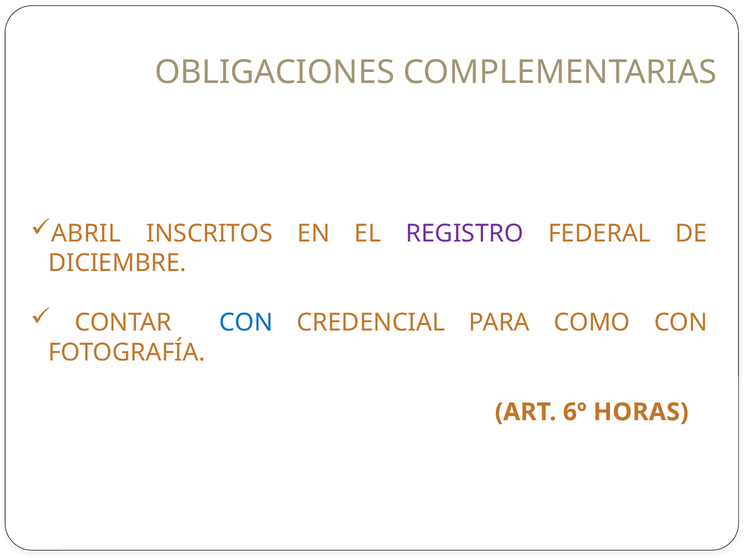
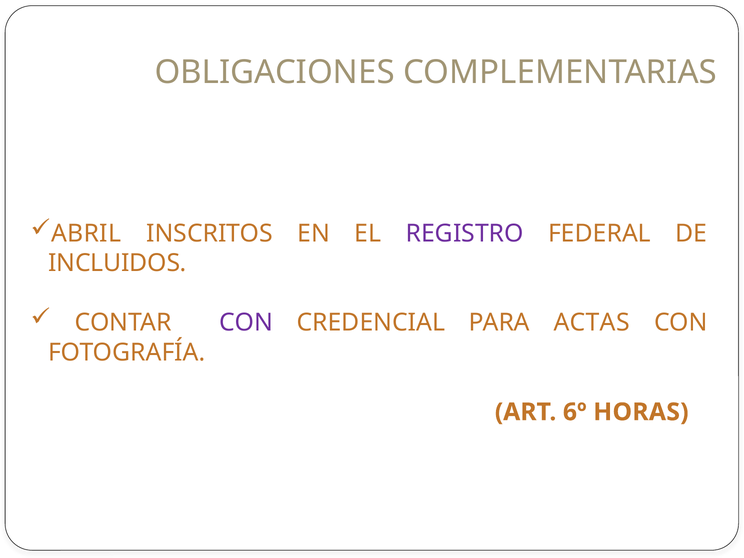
DICIEMBRE: DICIEMBRE -> INCLUIDOS (117, 263)
CON colour: blue -> purple (246, 323)
COMO: COMO -> ACTAS (592, 323)
